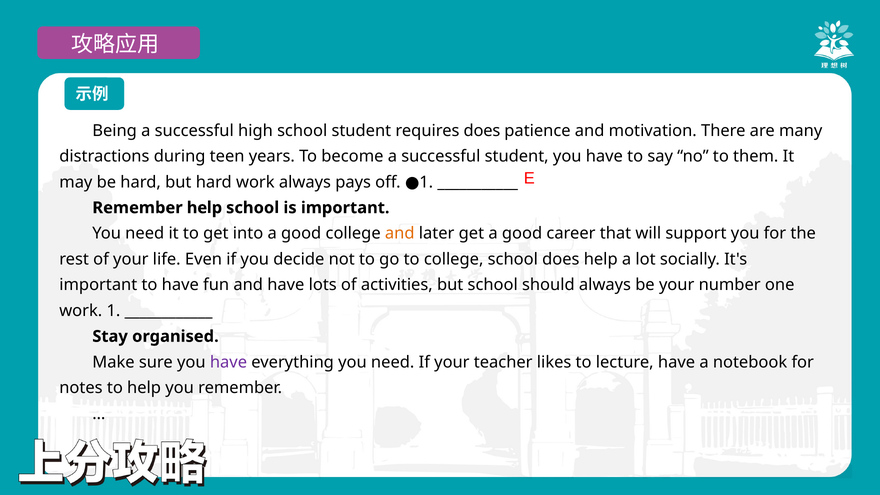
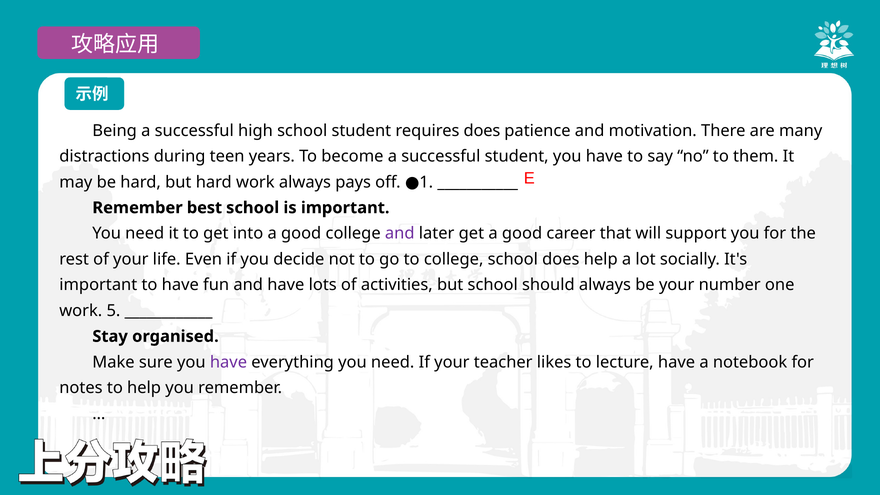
Remember help: help -> best (204, 208)
and colour: orange -> purple (400, 234)
work 1: 1 -> 5 (113, 311)
